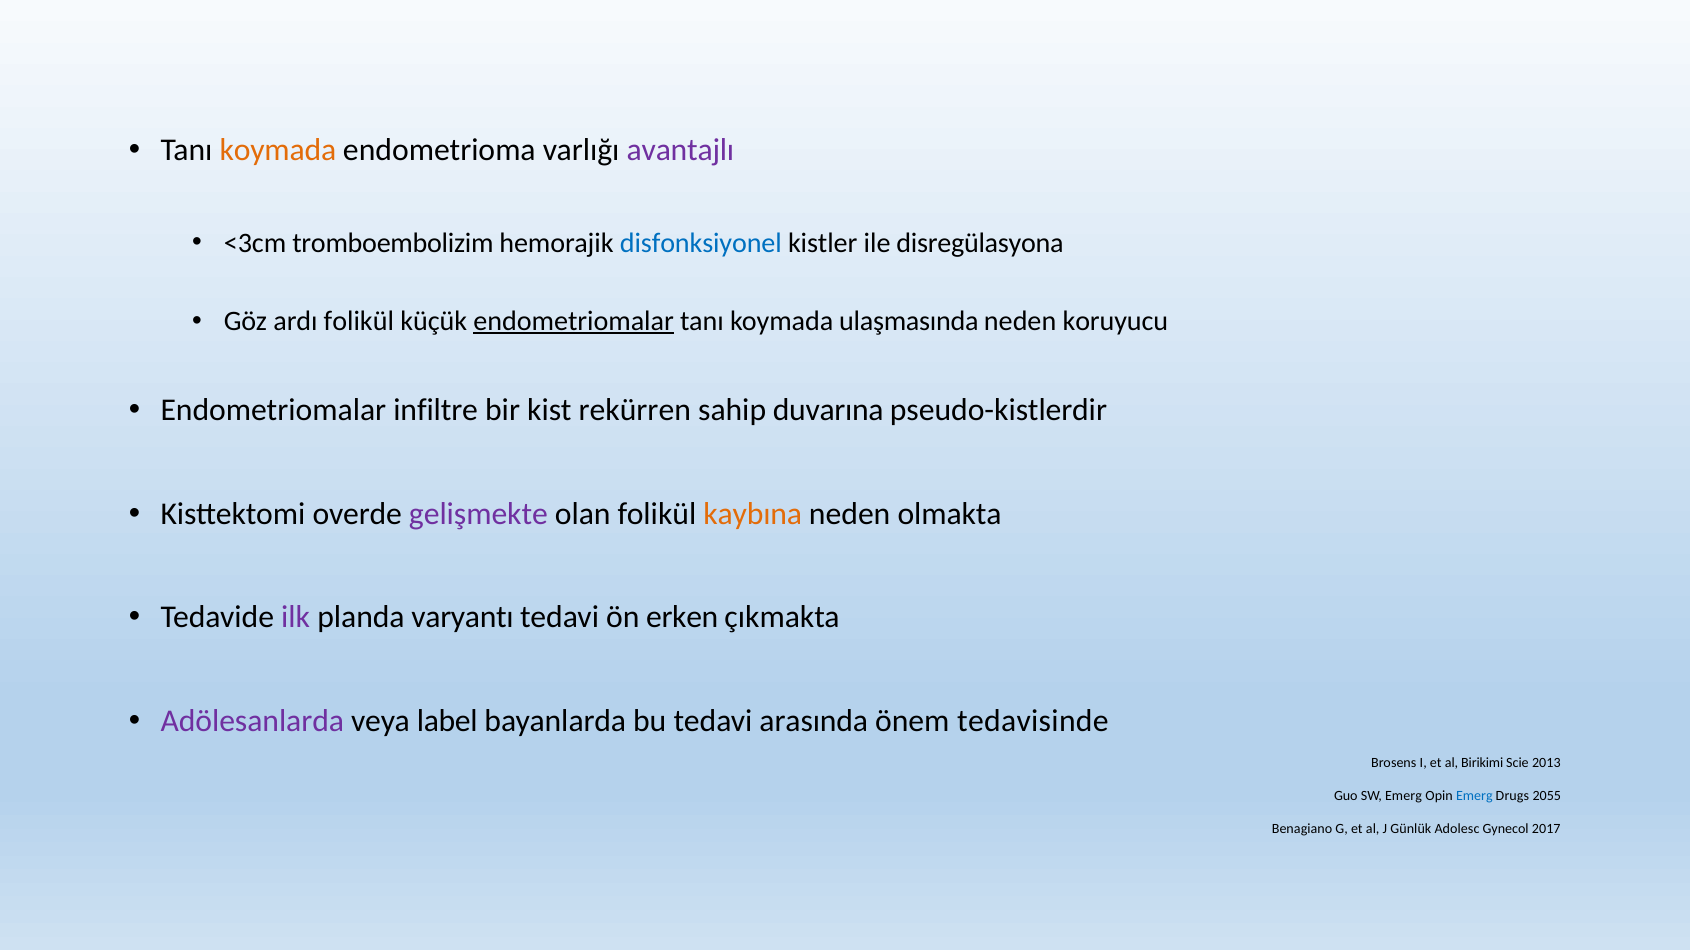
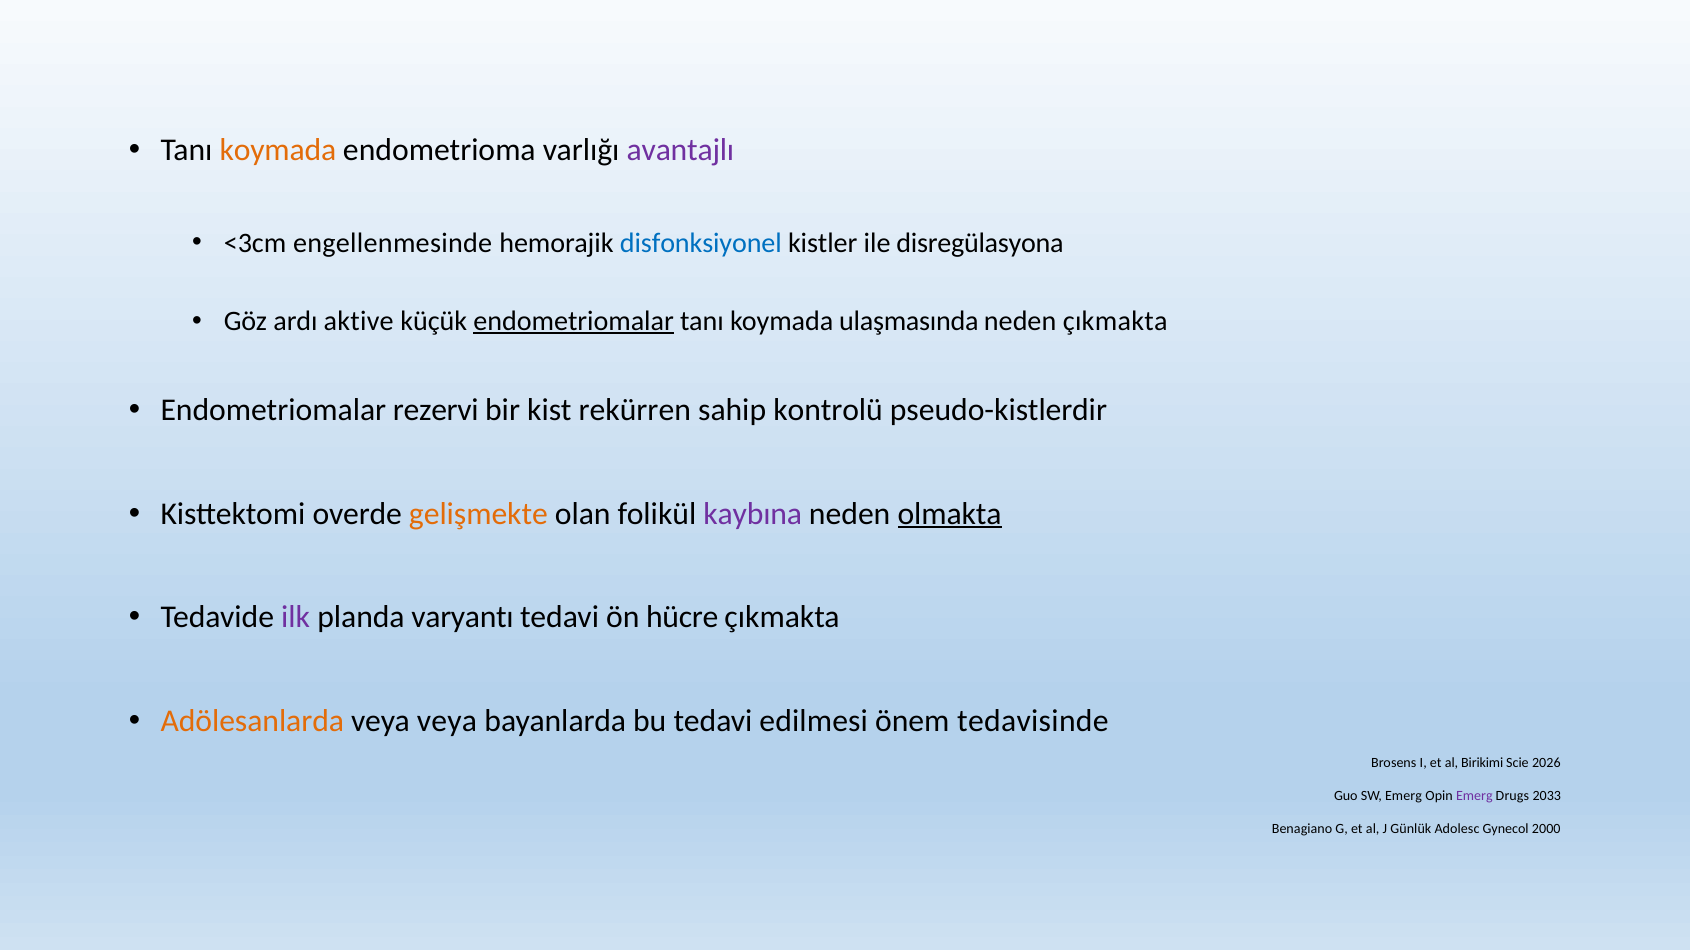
tromboembolizim: tromboembolizim -> engellenmesinde (393, 243)
ardı folikül: folikül -> aktive (359, 321)
neden koruyucu: koruyucu -> çıkmakta (1115, 321)
infiltre: infiltre -> rezervi (436, 410)
duvarına: duvarına -> kontrolü (828, 410)
gelişmekte colour: purple -> orange (478, 514)
kaybına colour: orange -> purple (753, 514)
olmakta underline: none -> present (950, 514)
erken: erken -> hücre (682, 618)
Adölesanlarda colour: purple -> orange (252, 721)
veya label: label -> veya (447, 721)
arasında: arasında -> edilmesi (814, 721)
2013: 2013 -> 2026 (1546, 764)
Emerg colour: blue -> purple (1474, 796)
2055: 2055 -> 2033 (1547, 796)
2017: 2017 -> 2000 (1546, 829)
